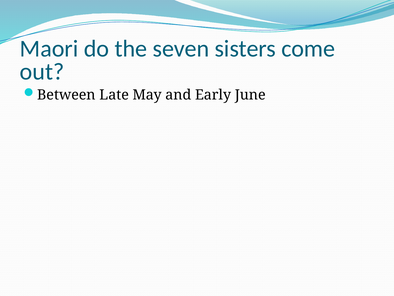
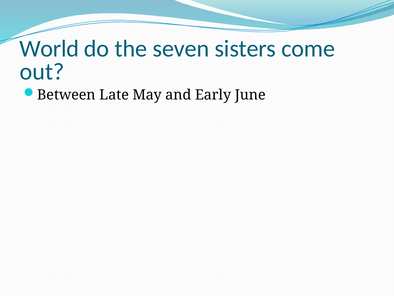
Maori: Maori -> World (49, 49)
